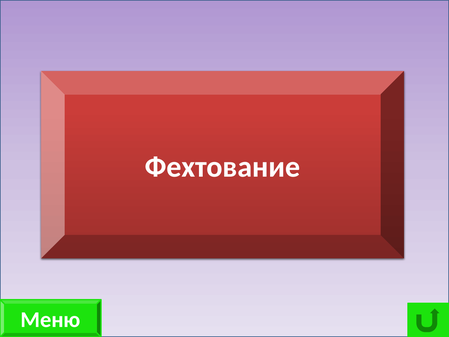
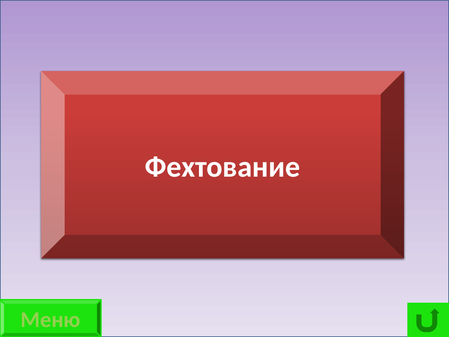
Меню colour: white -> light green (50, 320)
